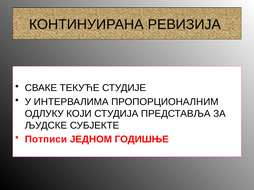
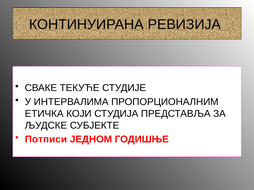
ОДЛУКУ: ОДЛУКУ -> ЕТИЧКА (44, 114)
